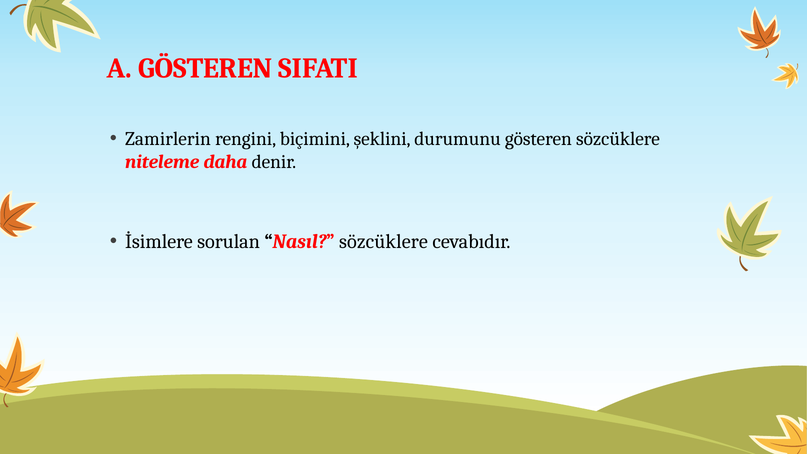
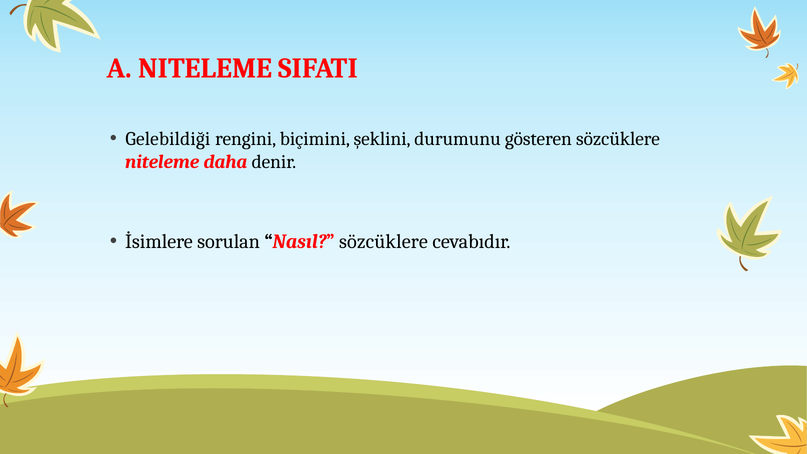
A GÖSTEREN: GÖSTEREN -> NITELEME (205, 68)
Zamirlerin: Zamirlerin -> Gelebildiği (168, 139)
